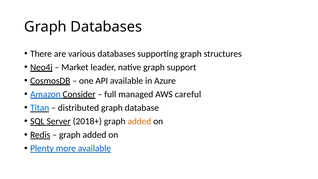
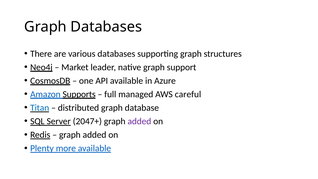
Consider: Consider -> Supports (79, 94)
2018+: 2018+ -> 2047+ (87, 121)
added colour: orange -> purple (139, 121)
